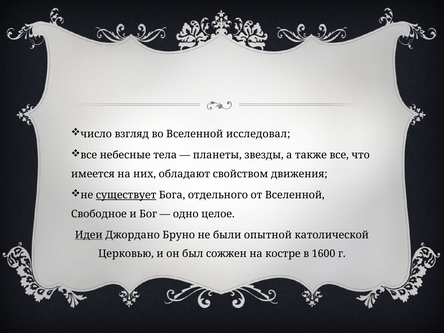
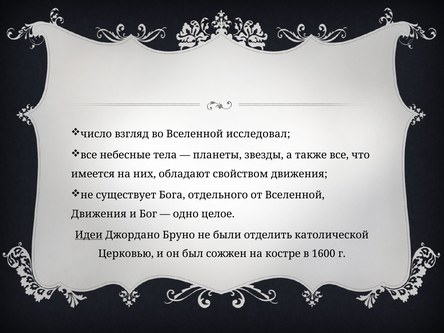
существует underline: present -> none (126, 195)
Свободное: Свободное -> Движения (99, 214)
опытной: опытной -> отделить (268, 235)
